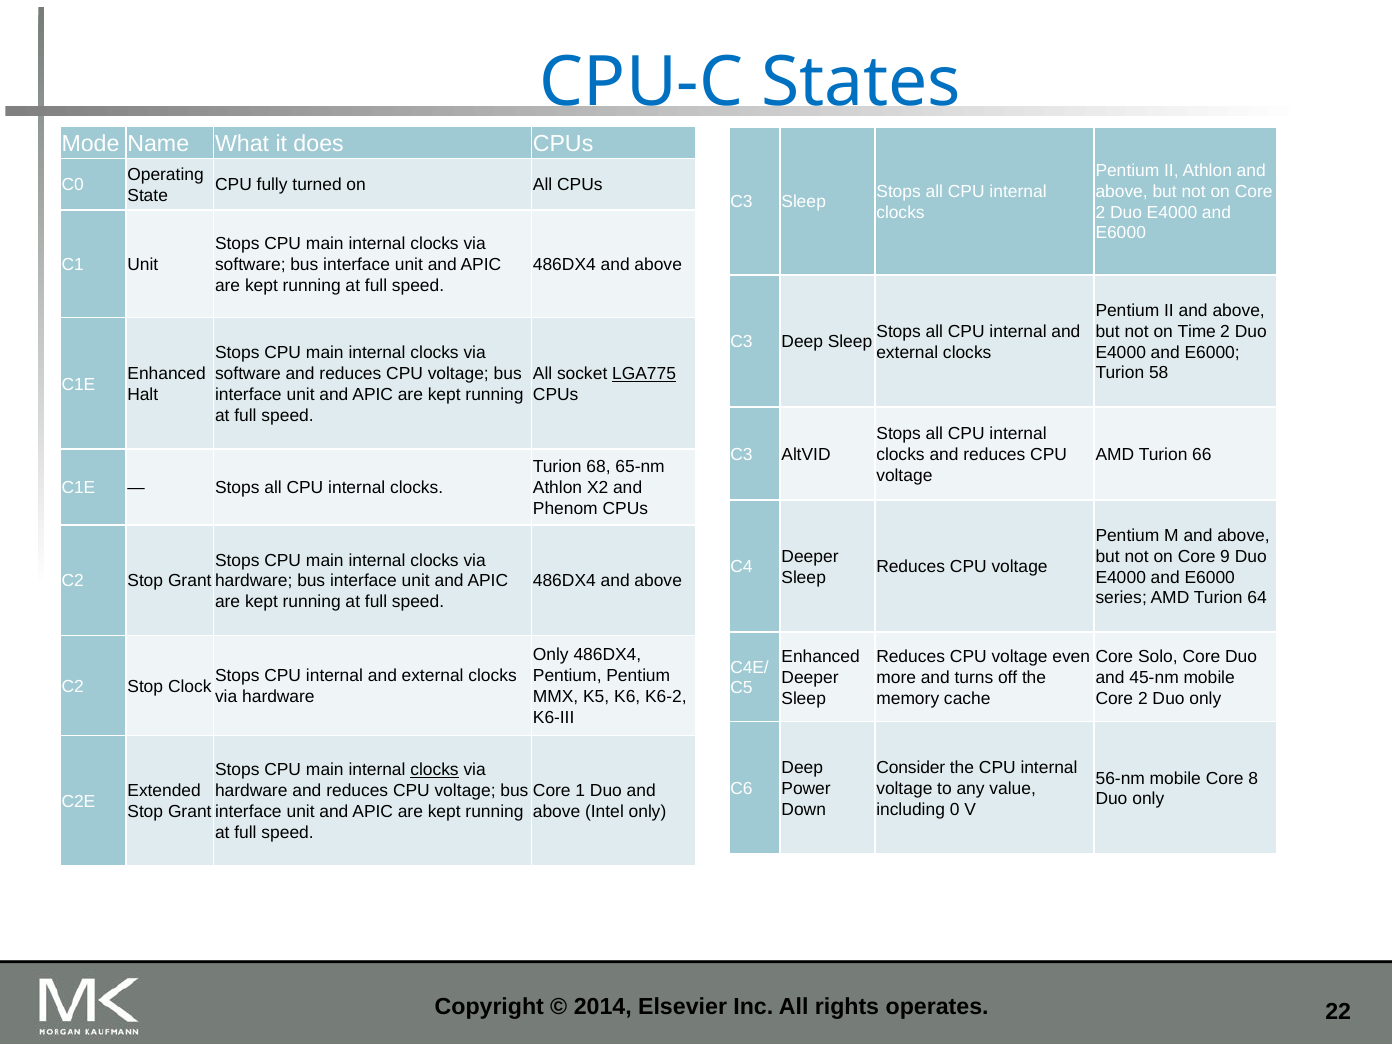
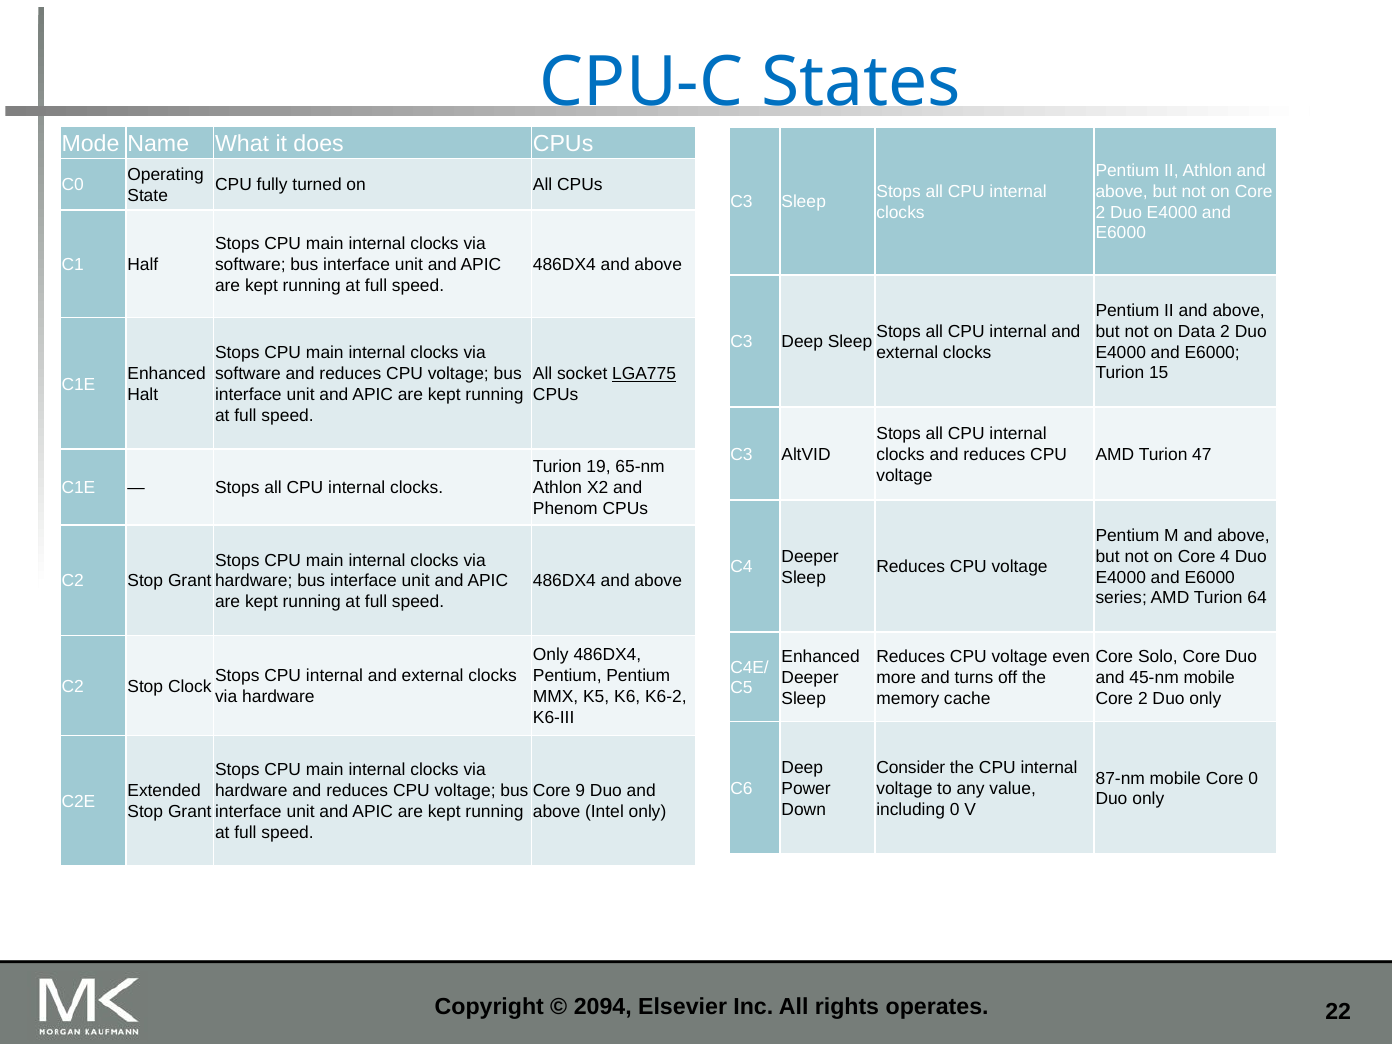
C1 Unit: Unit -> Half (143, 265)
Time: Time -> Data (1197, 332)
58: 58 -> 15 (1159, 373)
66: 66 -> 47 (1202, 454)
68: 68 -> 19 (599, 467)
9: 9 -> 4 (1225, 557)
clocks underline: present -> none (435, 770)
56-nm: 56-nm -> 87-nm (1120, 778)
Core 8: 8 -> 0 (1253, 778)
1: 1 -> 9 (580, 791)
2014: 2014 -> 2094 (603, 1007)
